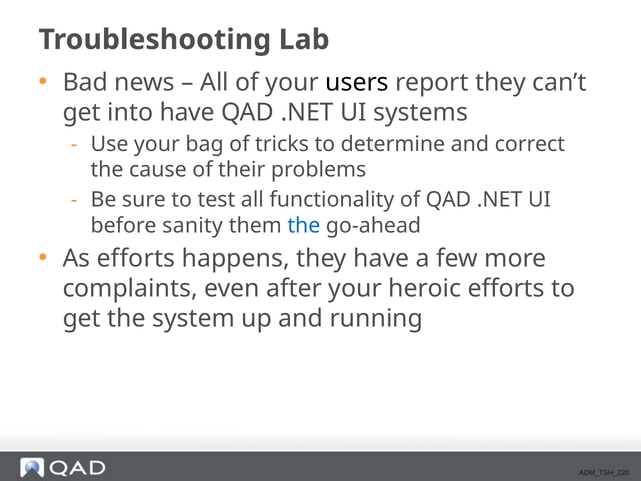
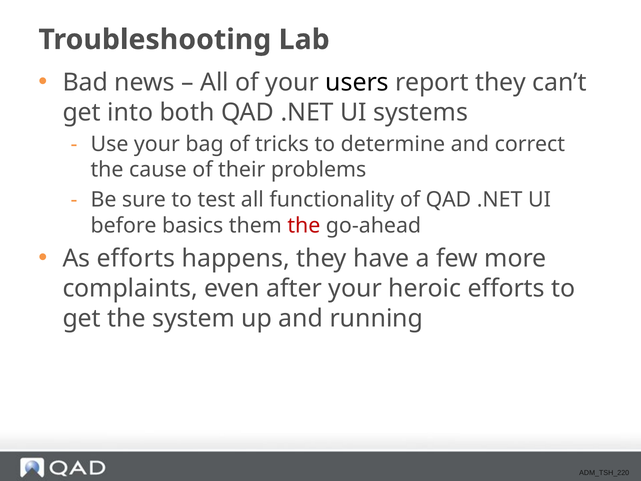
into have: have -> both (187, 112)
sanity: sanity -> basics (193, 225)
the colour: blue -> red (304, 225)
